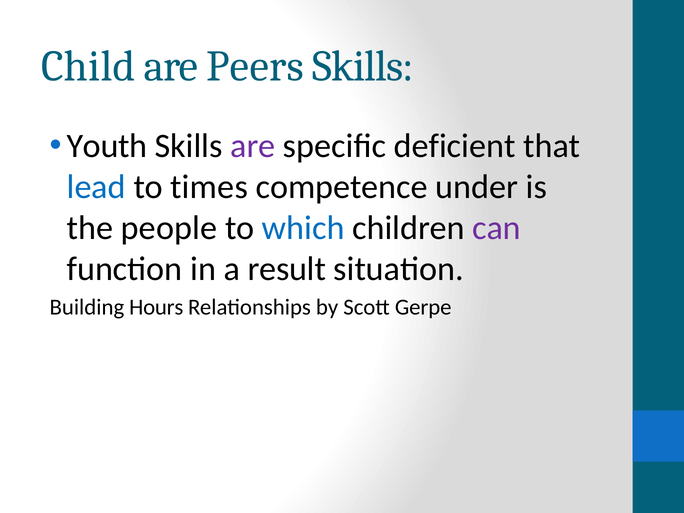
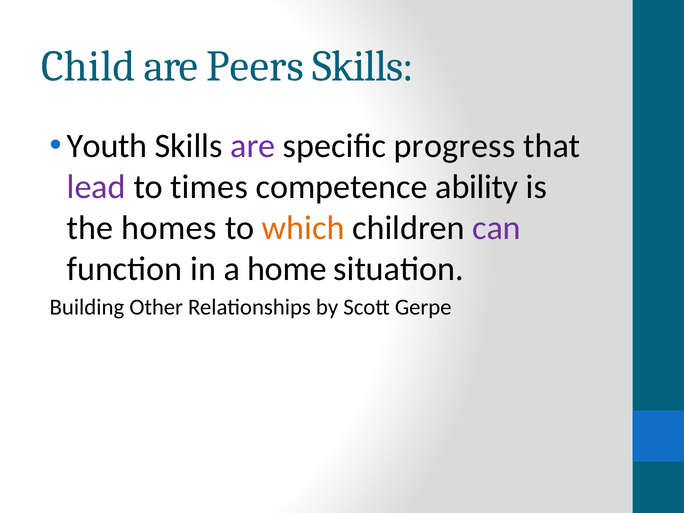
deficient: deficient -> progress (455, 146)
lead colour: blue -> purple (96, 187)
under: under -> ability (477, 187)
people: people -> homes (169, 228)
which colour: blue -> orange (303, 228)
result: result -> home (287, 269)
Hours: Hours -> Other (156, 307)
